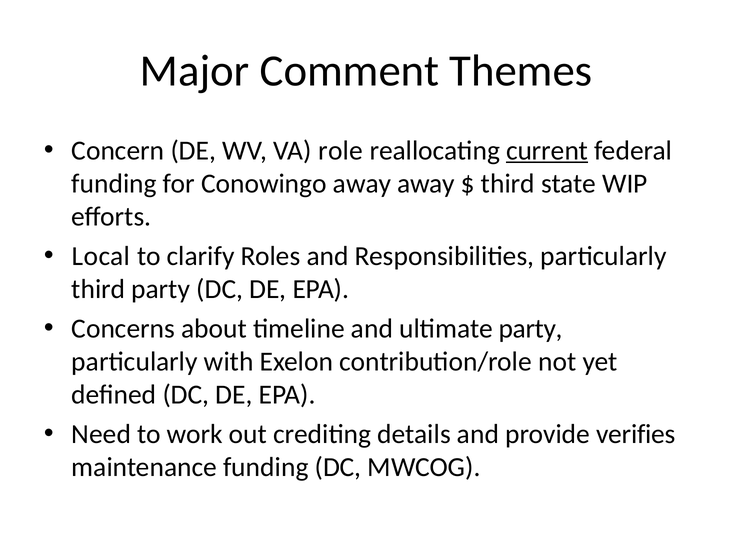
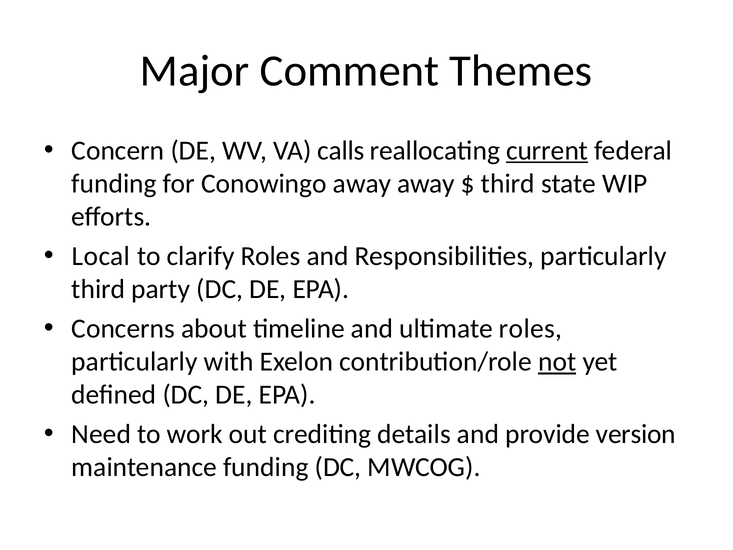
role: role -> calls (341, 150)
ultimate party: party -> roles (530, 328)
not underline: none -> present (557, 361)
verifies: verifies -> version (636, 434)
